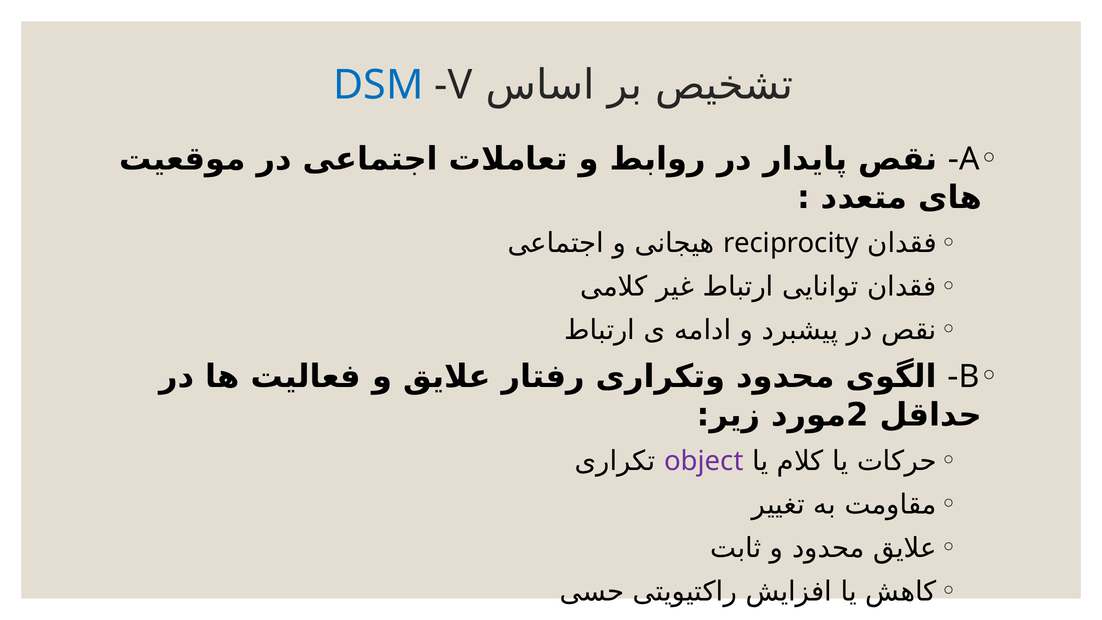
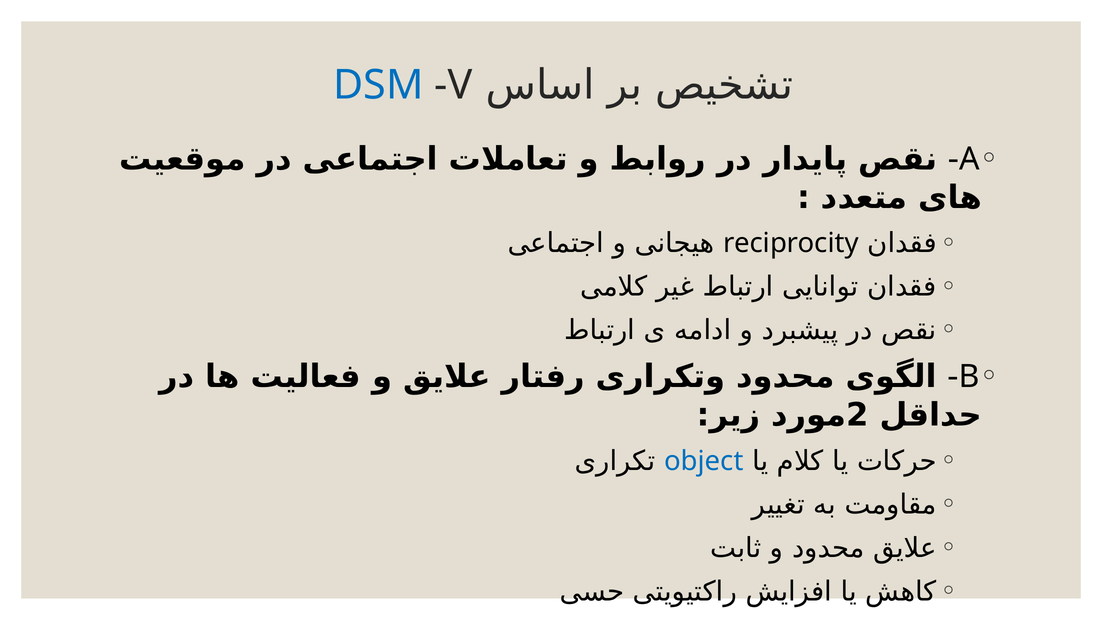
object colour: purple -> blue (704, 461)
